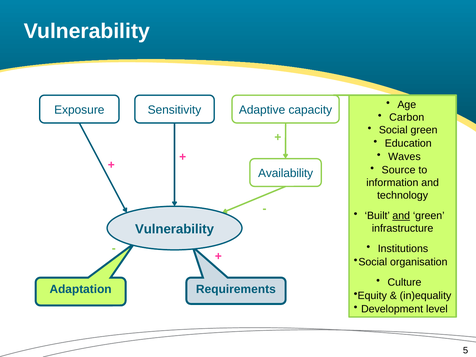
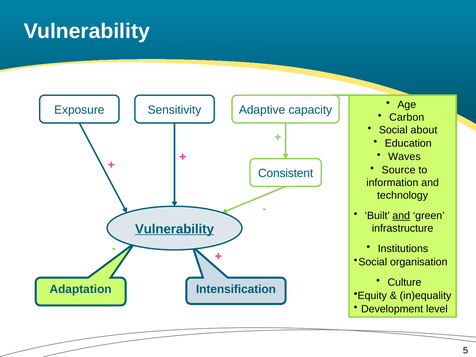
Social green: green -> about (424, 130)
Availability: Availability -> Consistent (286, 173)
Vulnerability underline: none -> present (174, 229)
Requirements: Requirements -> Intensification (236, 289)
